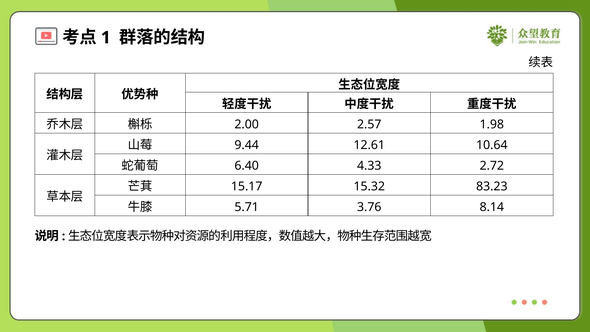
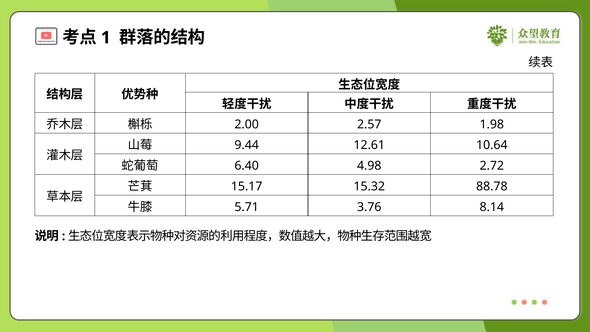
4.33: 4.33 -> 4.98 (369, 166)
83.23: 83.23 -> 88.78 (492, 186)
